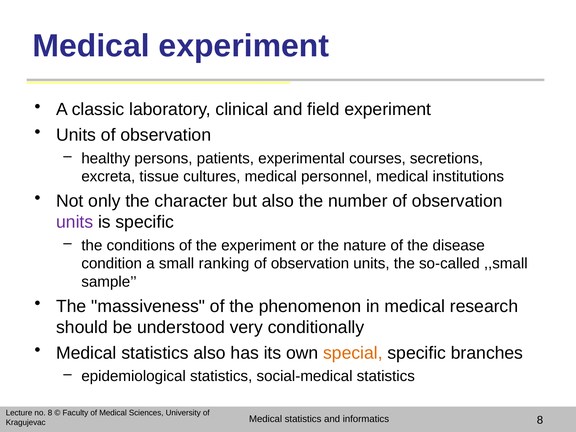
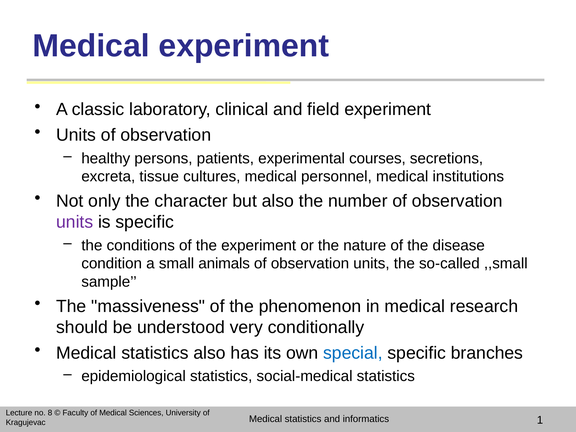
ranking: ranking -> animals (224, 264)
special colour: orange -> blue (353, 353)
informatics 8: 8 -> 1 (540, 420)
